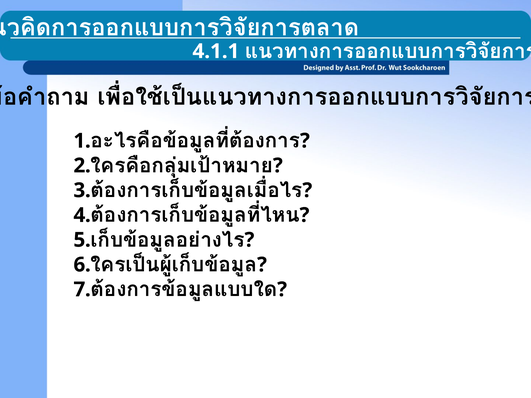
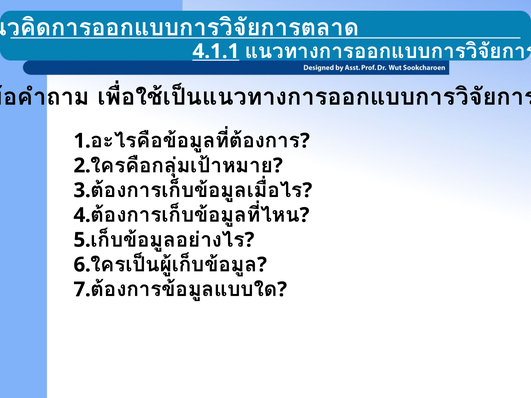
4.1.1 underline: none -> present (216, 51)
